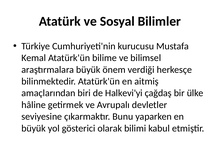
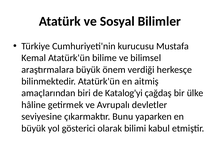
Halkevi'yi: Halkevi'yi -> Katalog'yi (124, 93)
